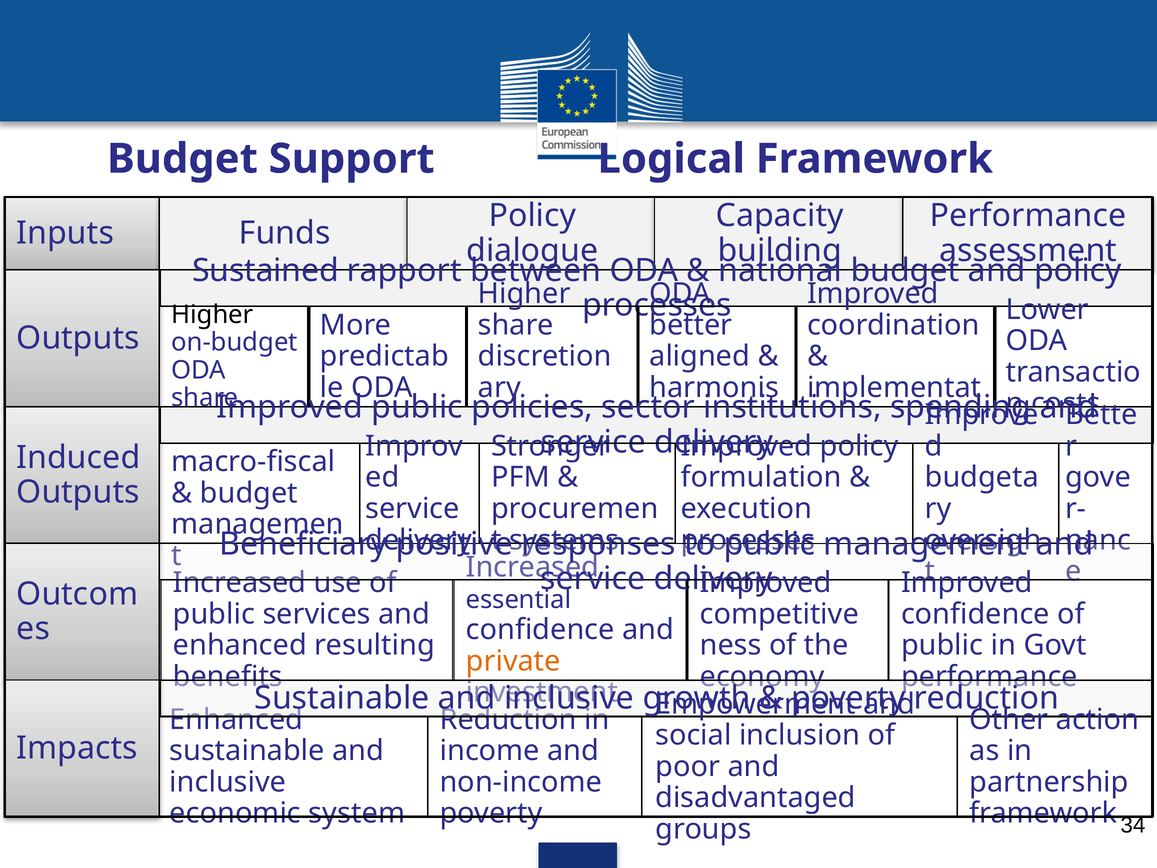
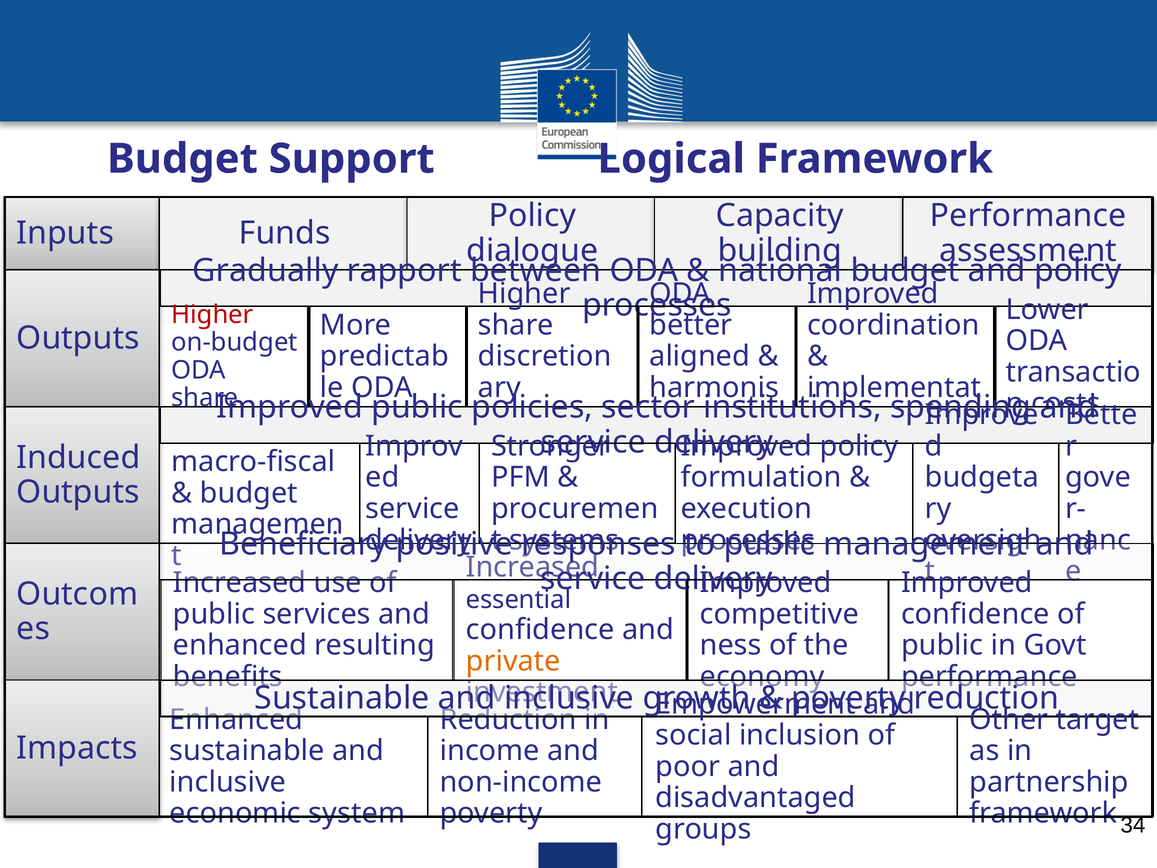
Sustained: Sustained -> Gradually (265, 271)
Higher colour: black -> red (212, 315)
action: action -> target (1098, 719)
